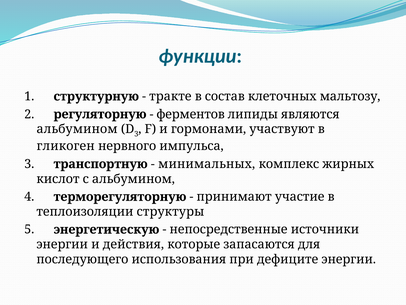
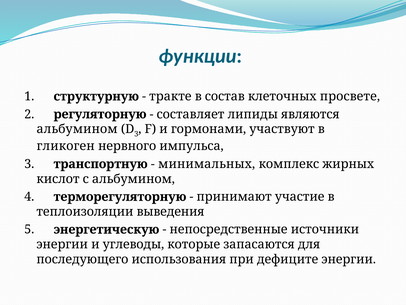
мальтозу: мальтозу -> просвете (350, 96)
ферментов: ферментов -> составляет (191, 114)
структуры: структуры -> выведения (171, 211)
действия: действия -> углеводы (133, 244)
